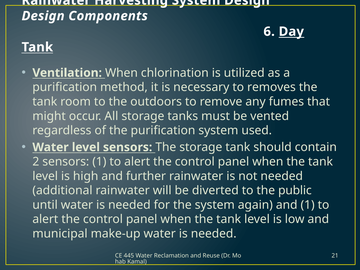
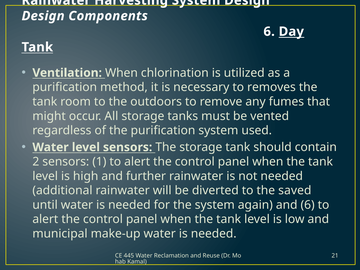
public: public -> saved (295, 190)
and 1: 1 -> 6 (308, 205)
